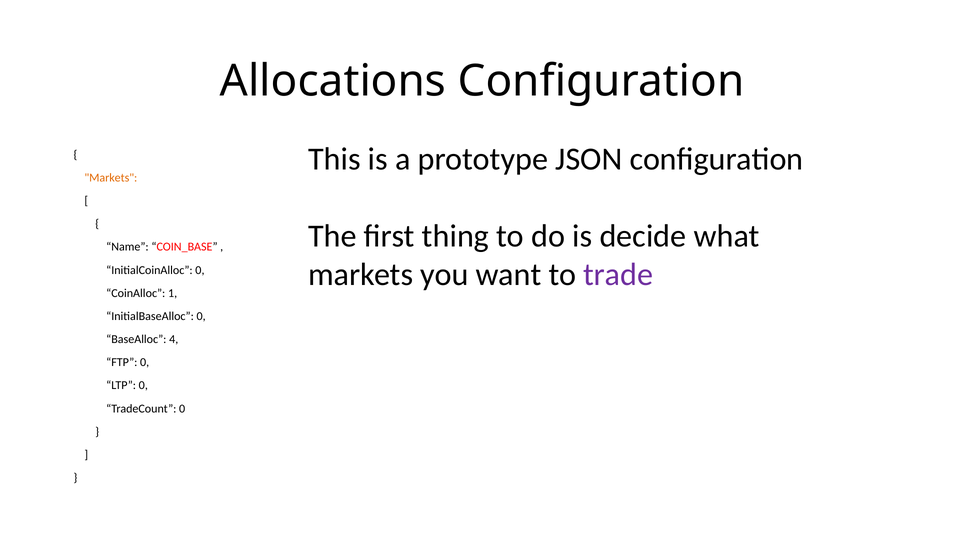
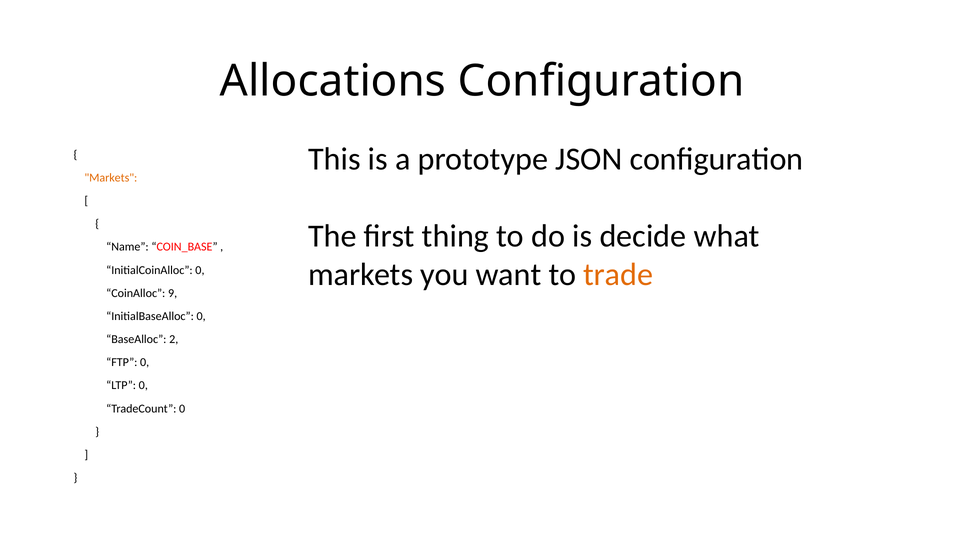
trade colour: purple -> orange (618, 275)
1: 1 -> 9 (173, 293)
4: 4 -> 2 (174, 339)
